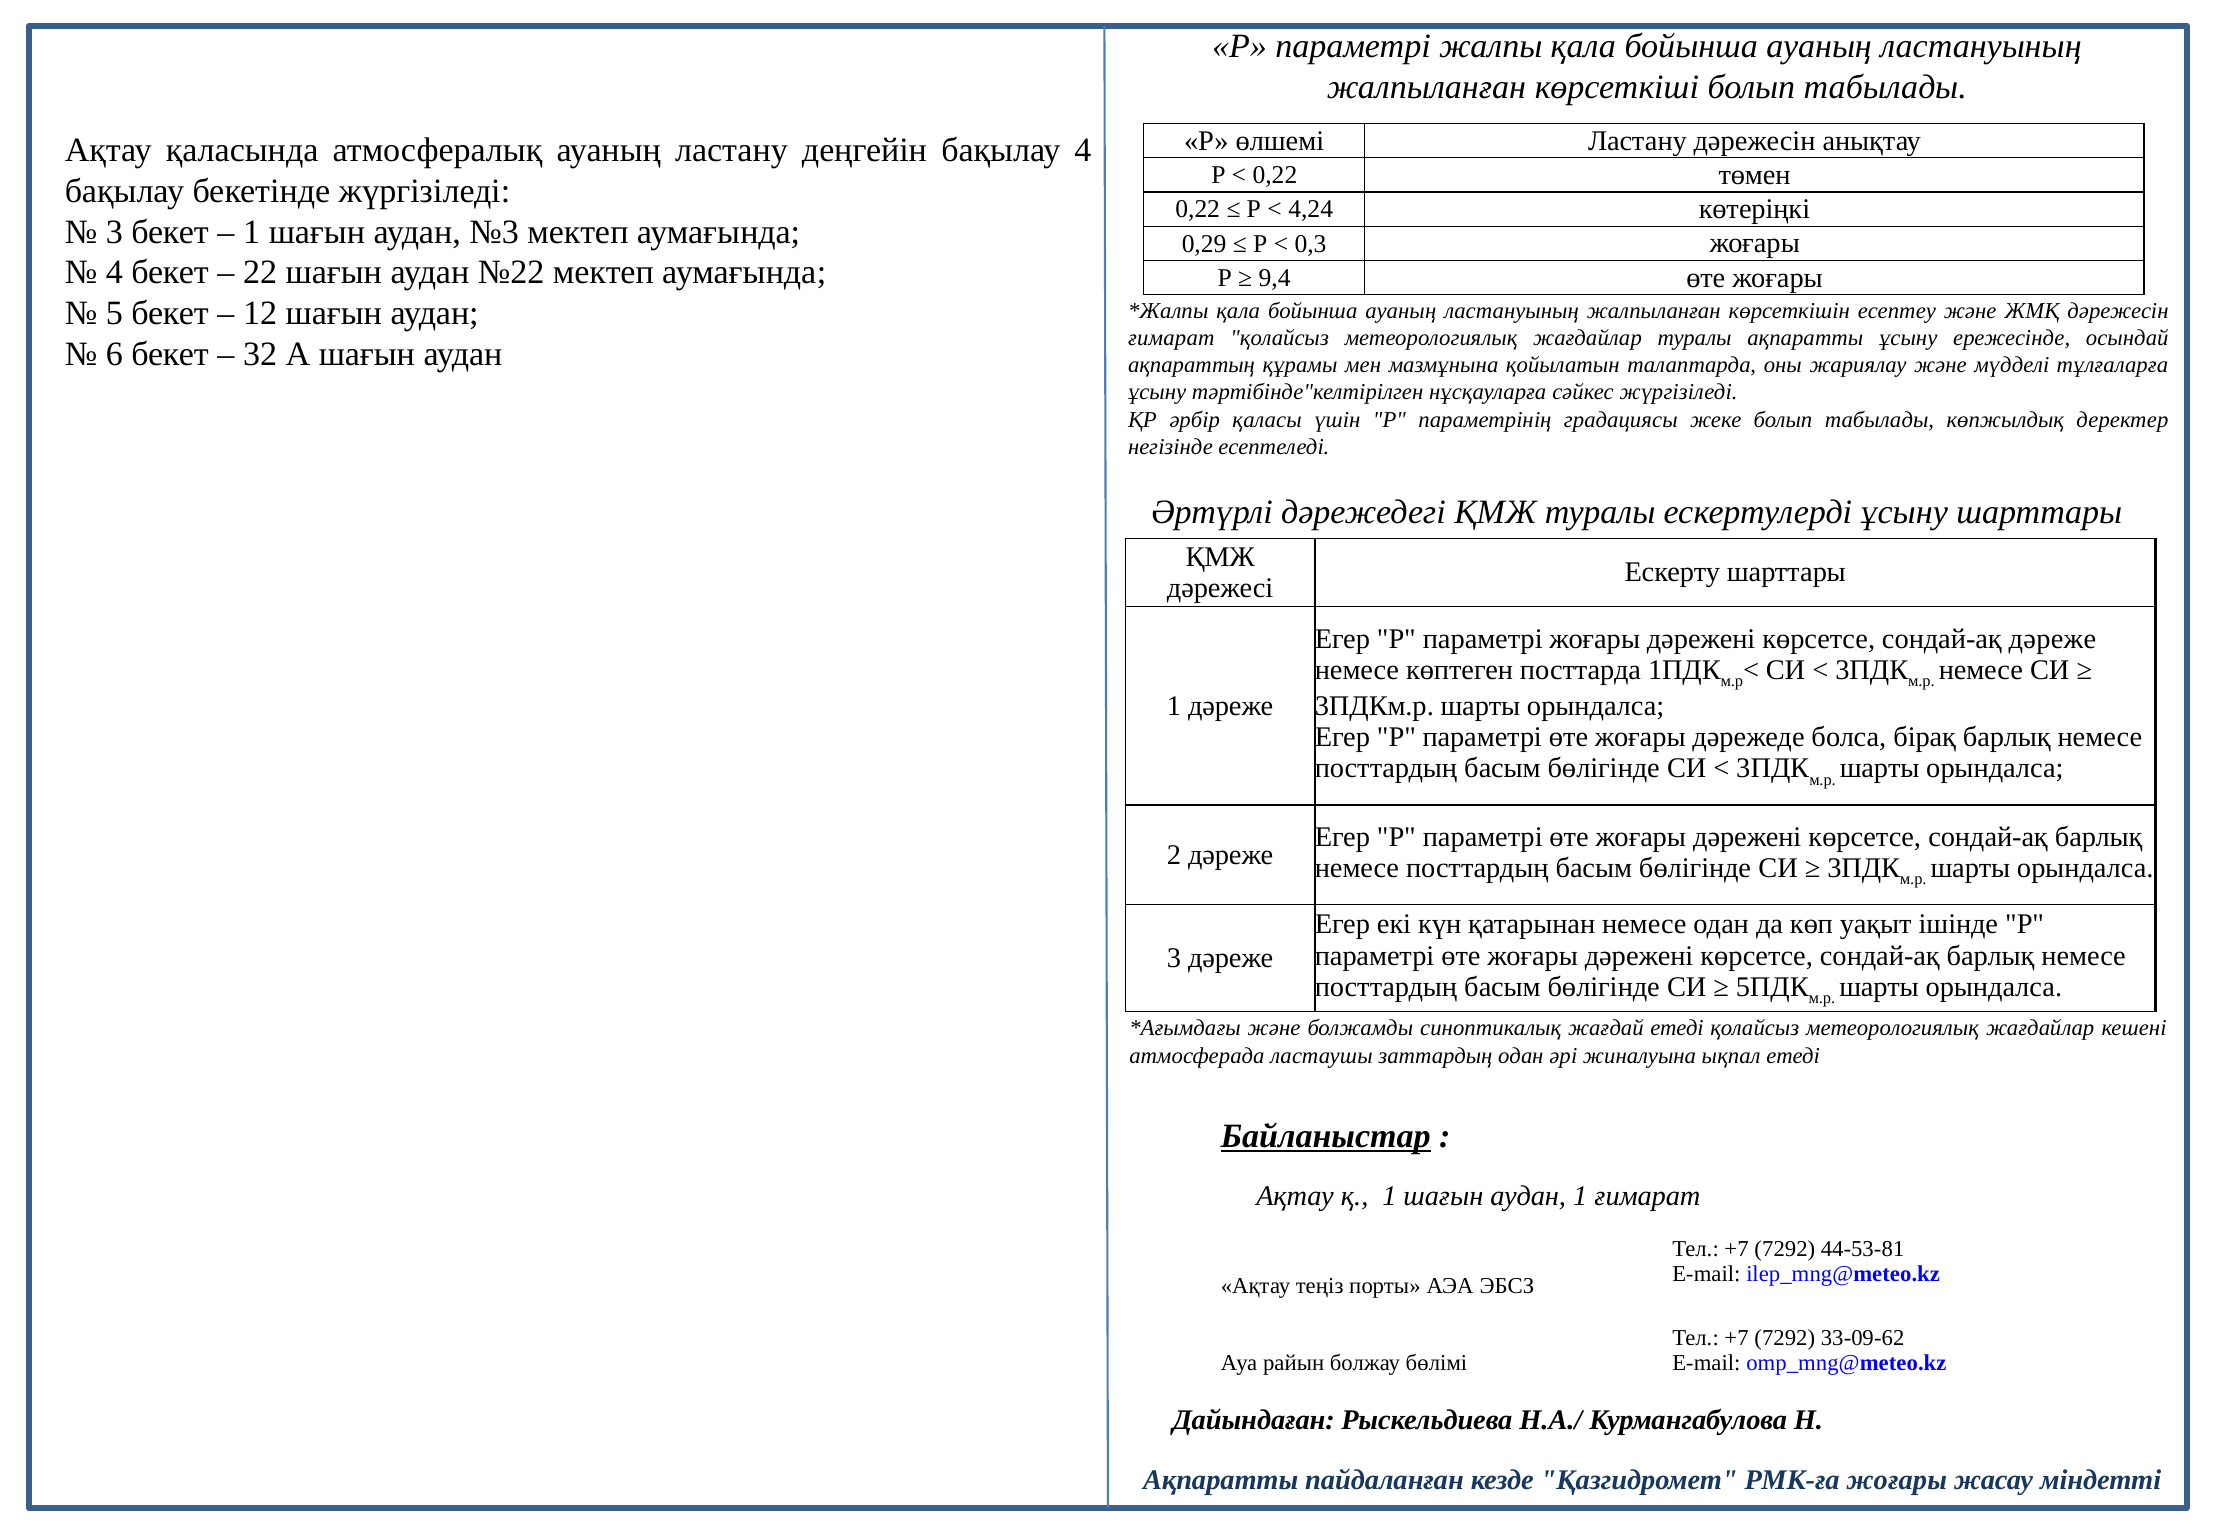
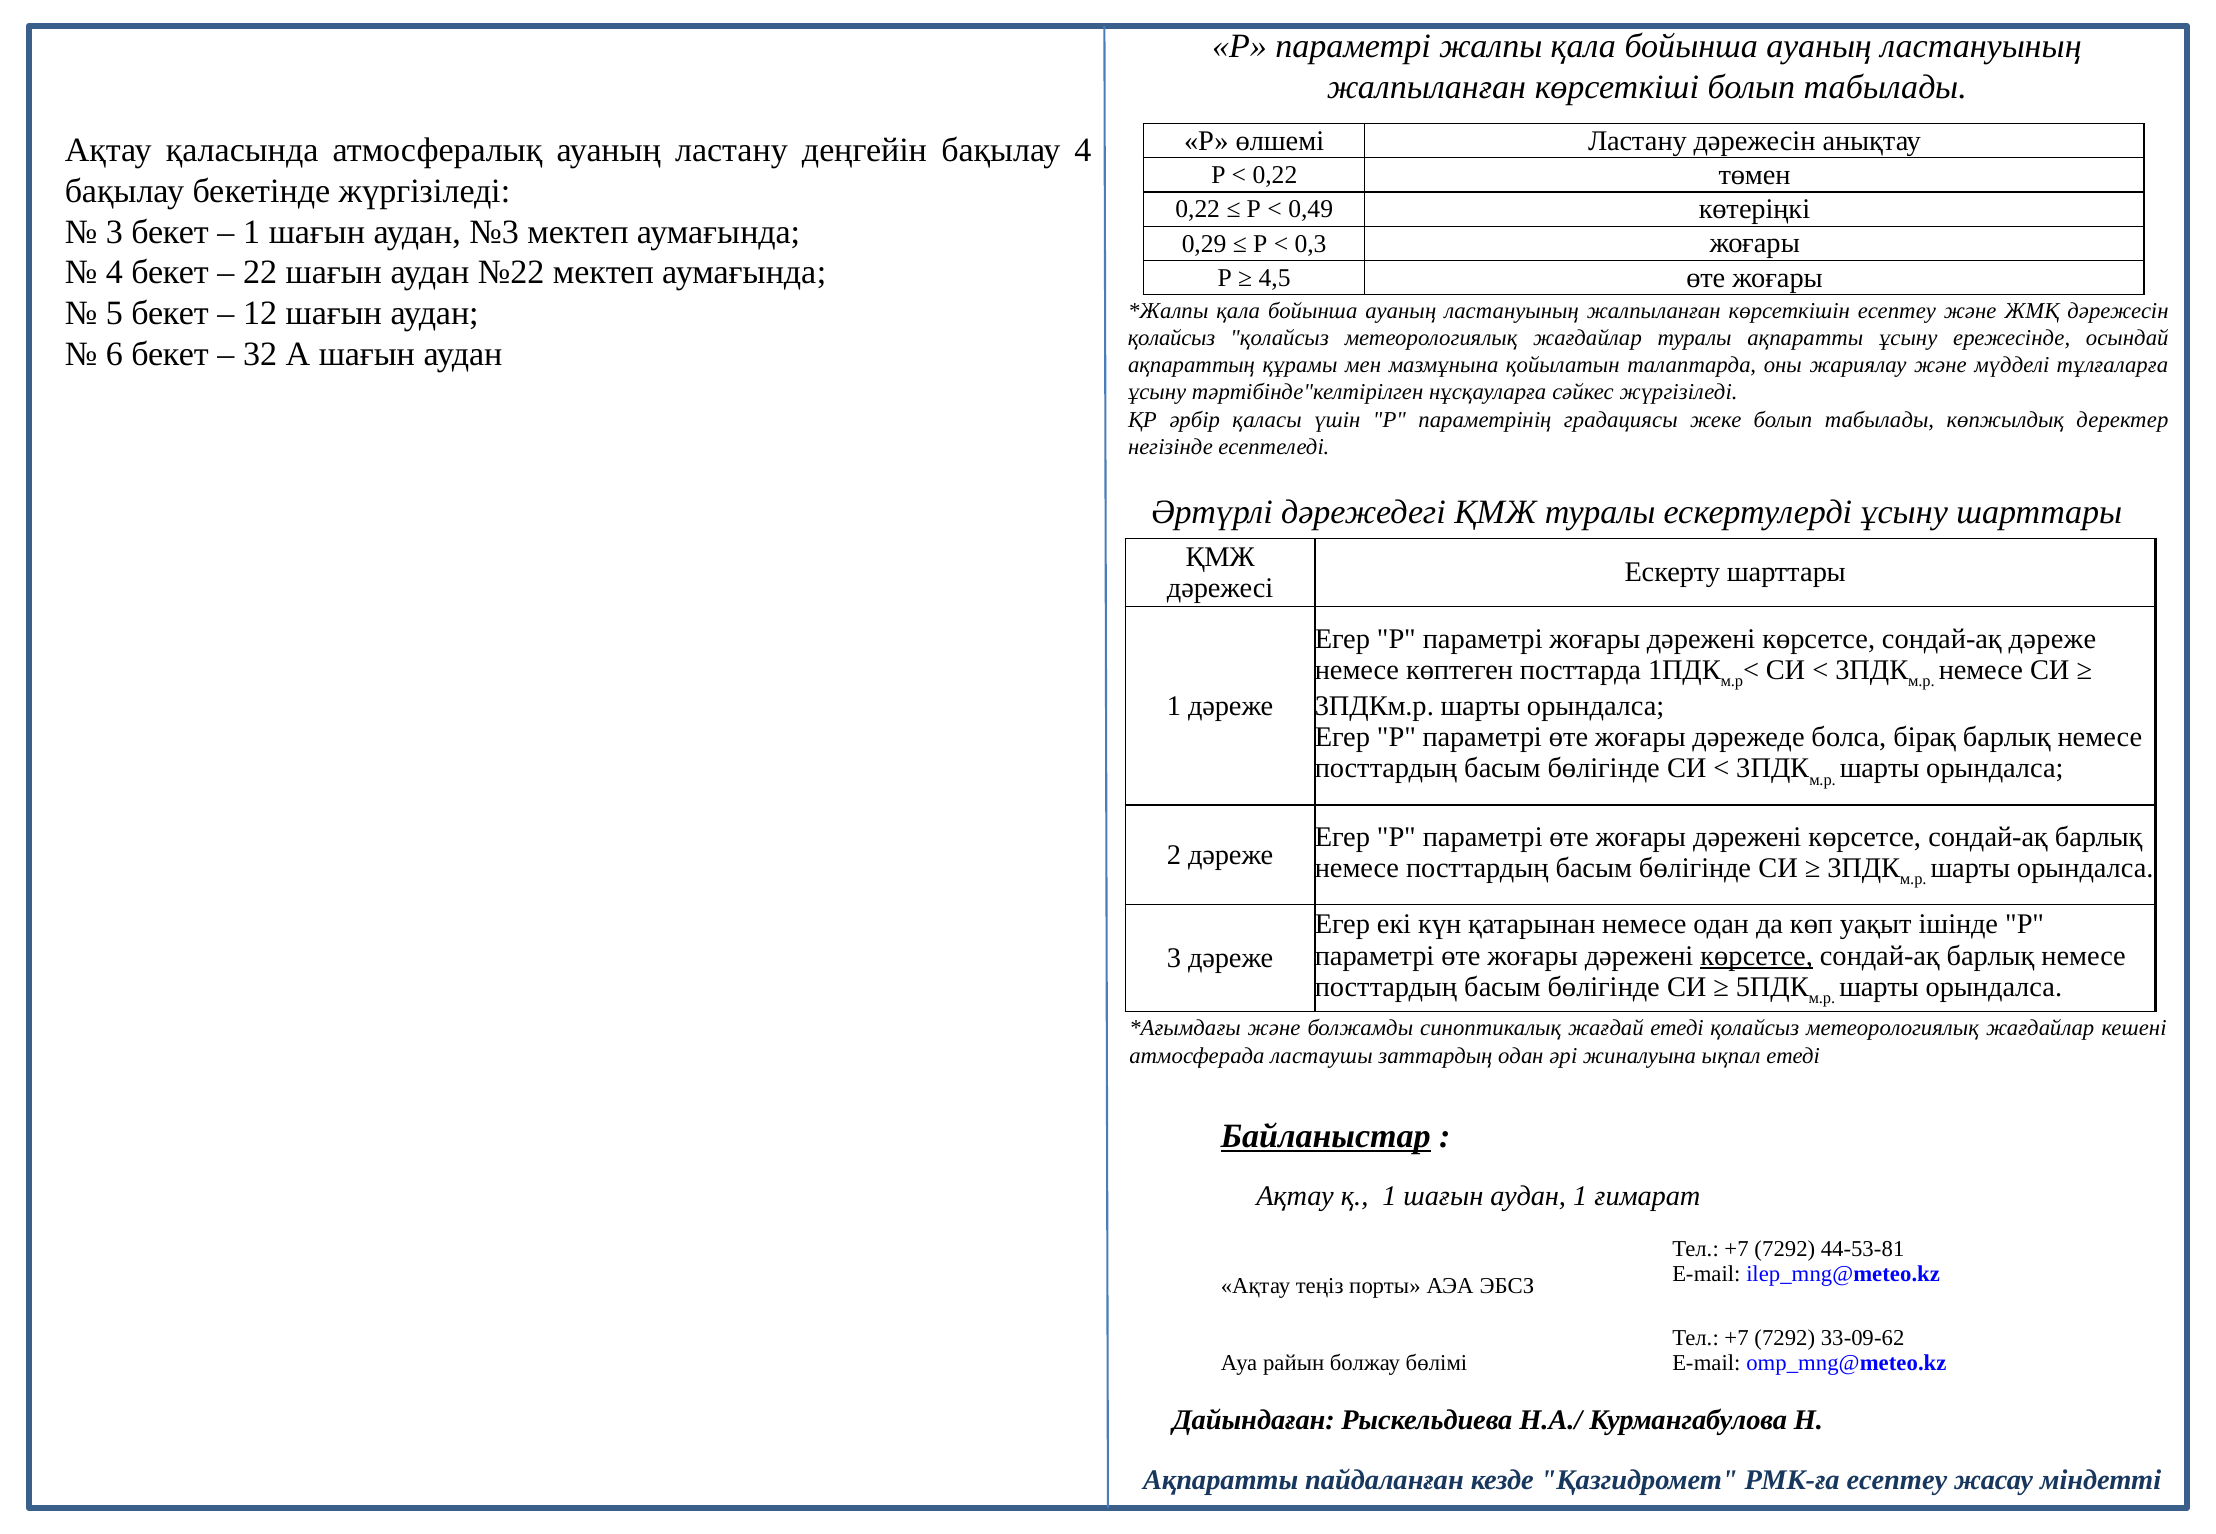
4,24: 4,24 -> 0,49 (1311, 209)
9,4: 9,4 -> 4,5 (1275, 278)
ғимарат: ғимарат -> қолайсыз (1171, 338)
көрсетсе underline: none -> present (1757, 956)
РМК-ға жоғары: жоғары -> есептеу (1897, 1480)
